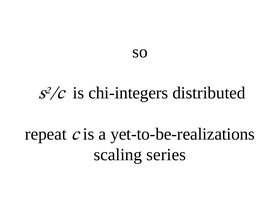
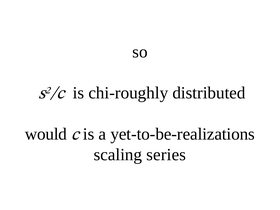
chi-integers: chi-integers -> chi-roughly (128, 93)
repeat: repeat -> would (46, 134)
